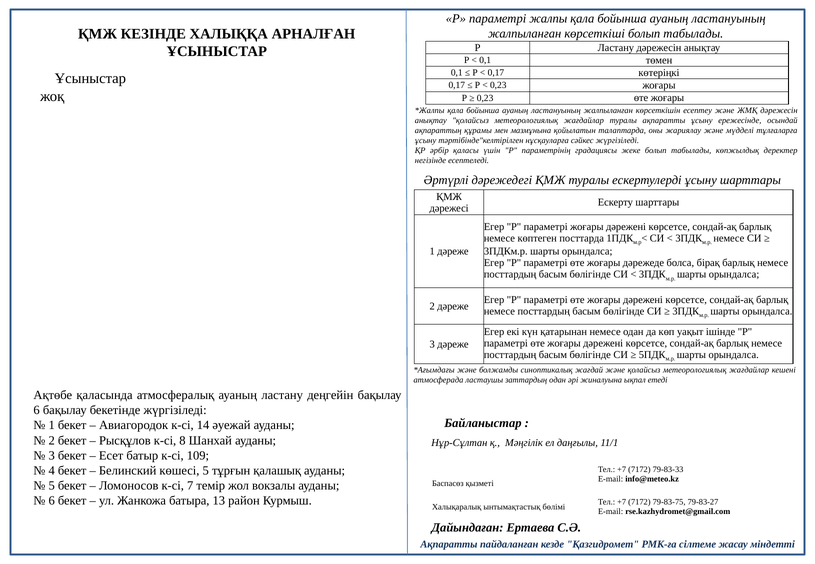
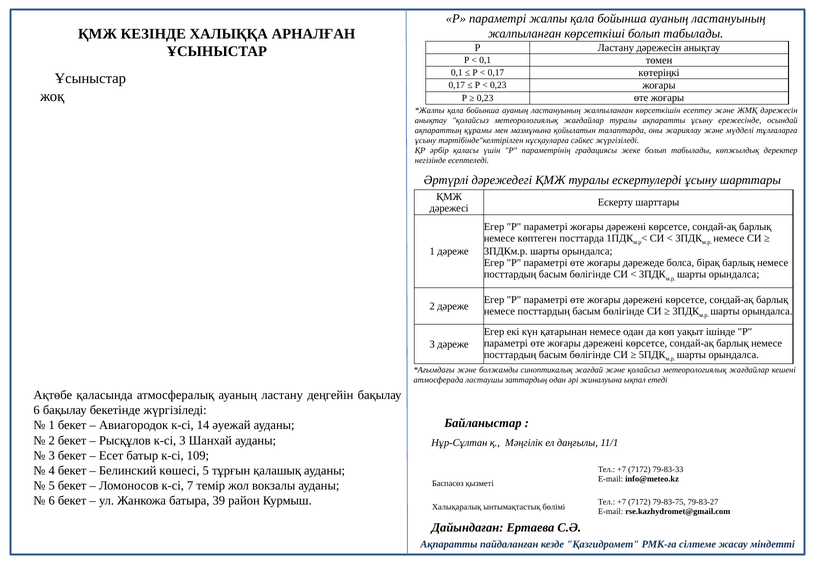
к-сі 8: 8 -> 3 (182, 441)
13: 13 -> 39 (219, 501)
